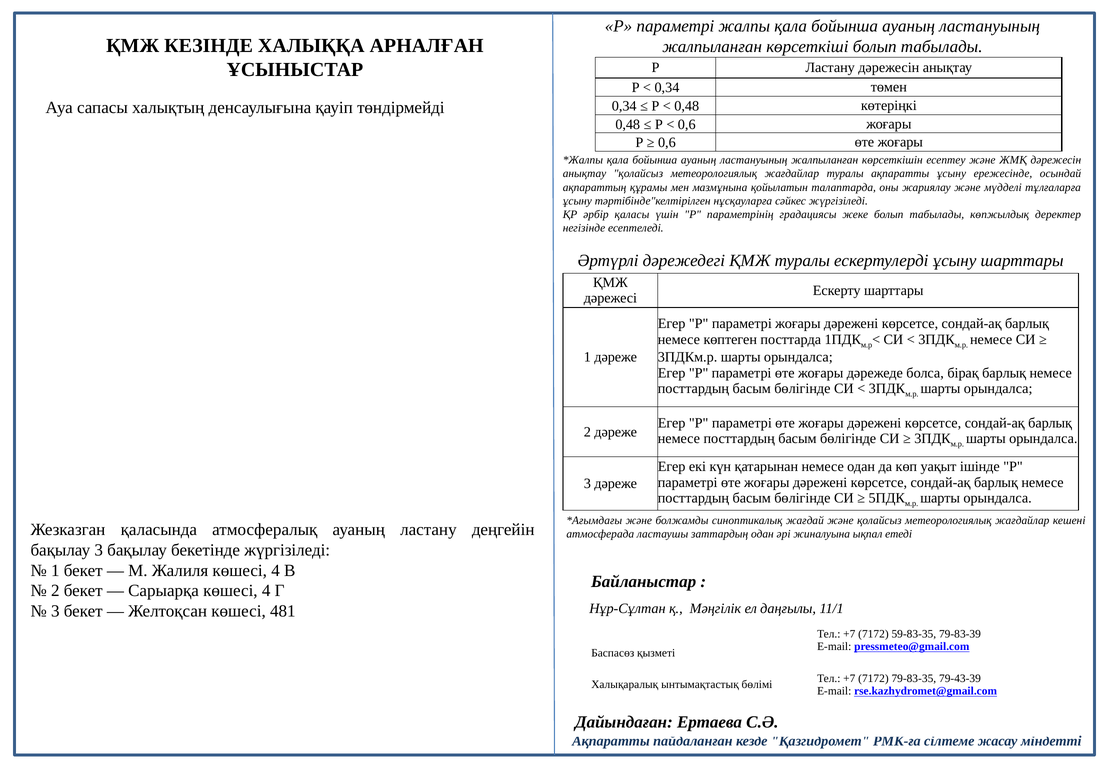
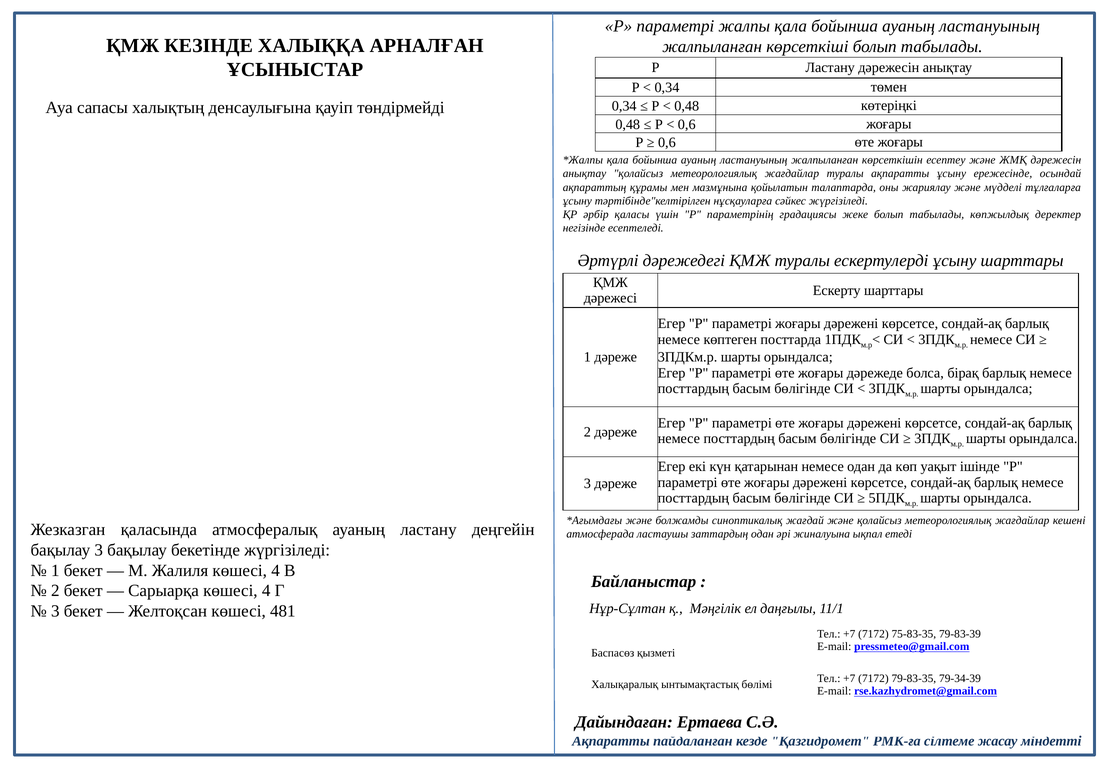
59-83-35: 59-83-35 -> 75-83-35 (914, 634)
79-43-39: 79-43-39 -> 79-34-39 (960, 678)
